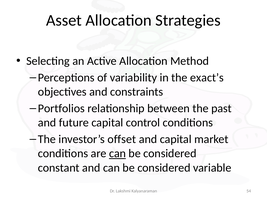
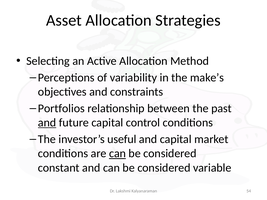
exact’s: exact’s -> make’s (207, 78)
and underline: none -> present (47, 123)
offset: offset -> useful (122, 139)
